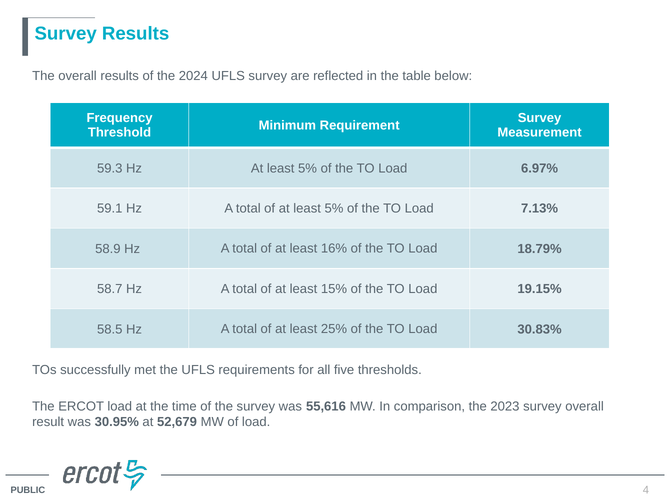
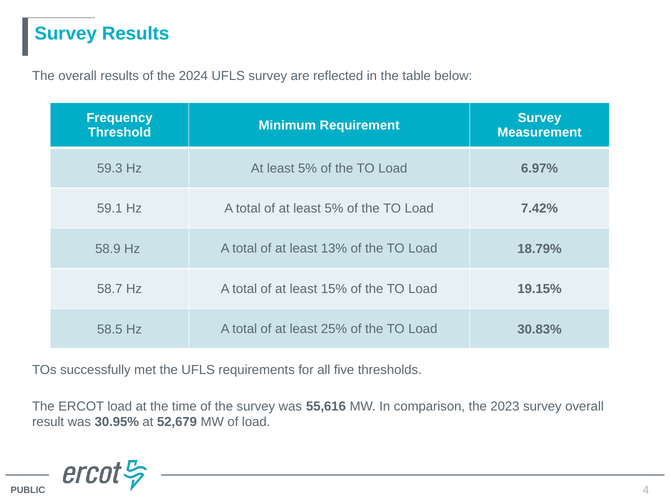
7.13%: 7.13% -> 7.42% (540, 209)
16%: 16% -> 13% (334, 249)
